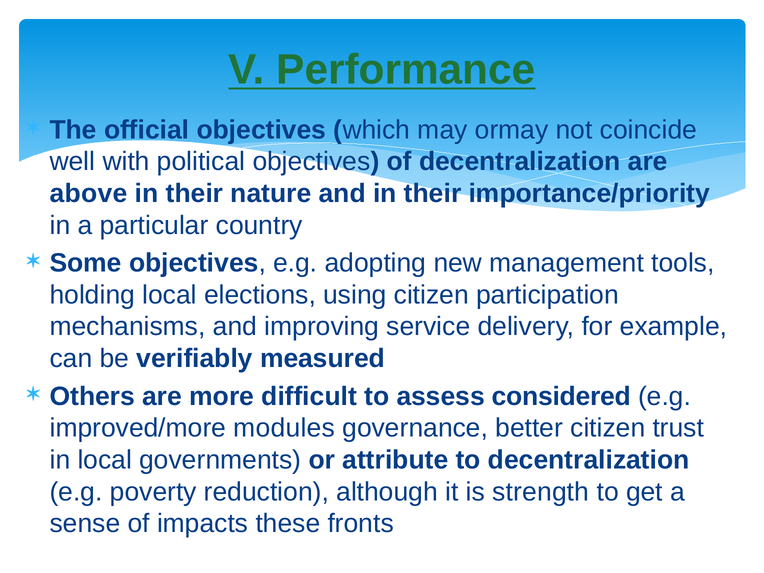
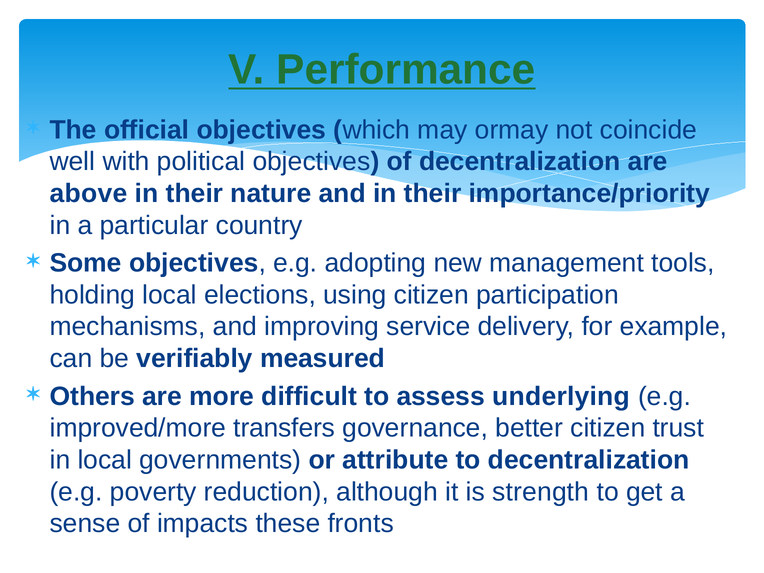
considered: considered -> underlying (561, 396)
modules: modules -> transfers (284, 428)
